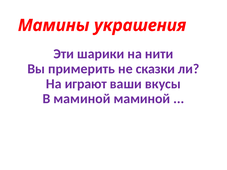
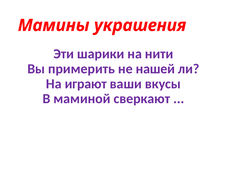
сказки: сказки -> нашей (155, 69)
маминой маминой: маминой -> сверкают (142, 99)
